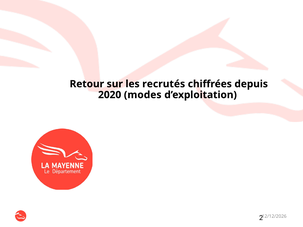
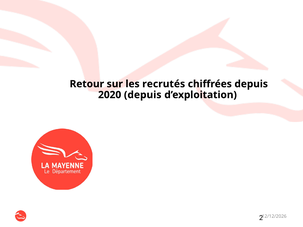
2020 modes: modes -> depuis (143, 95)
